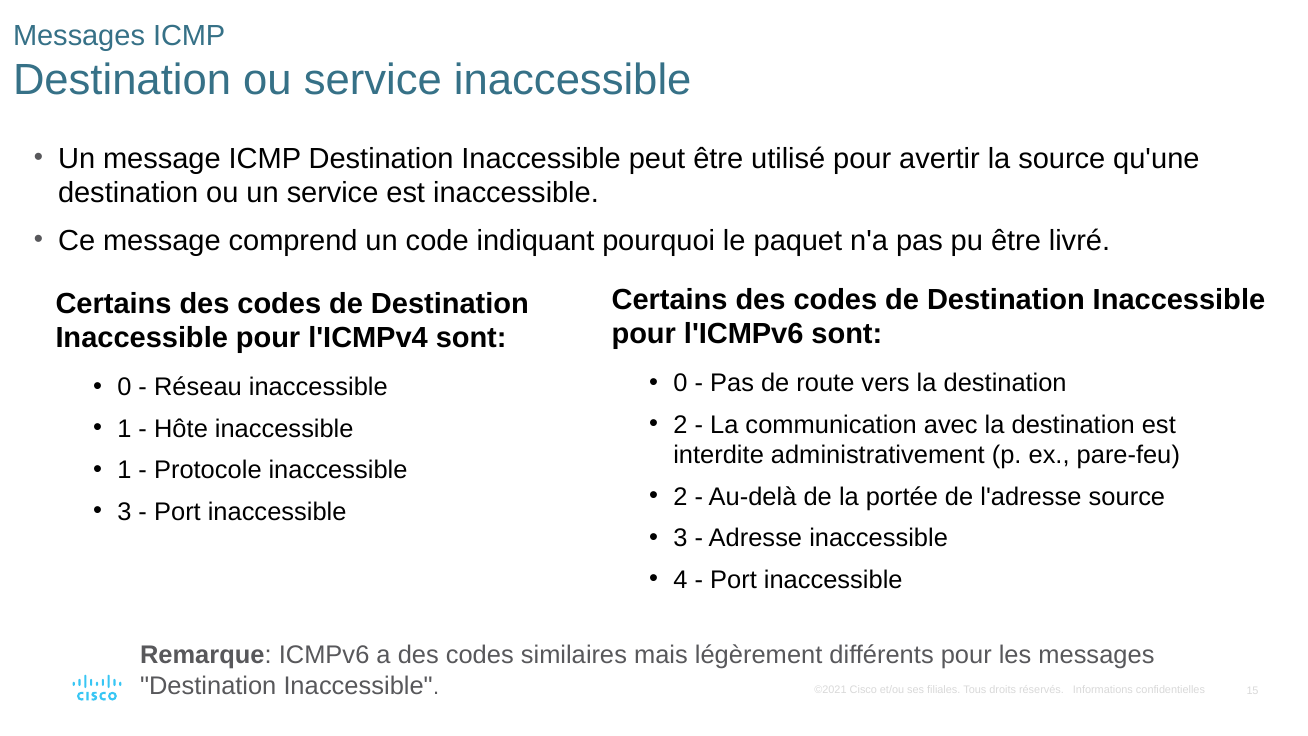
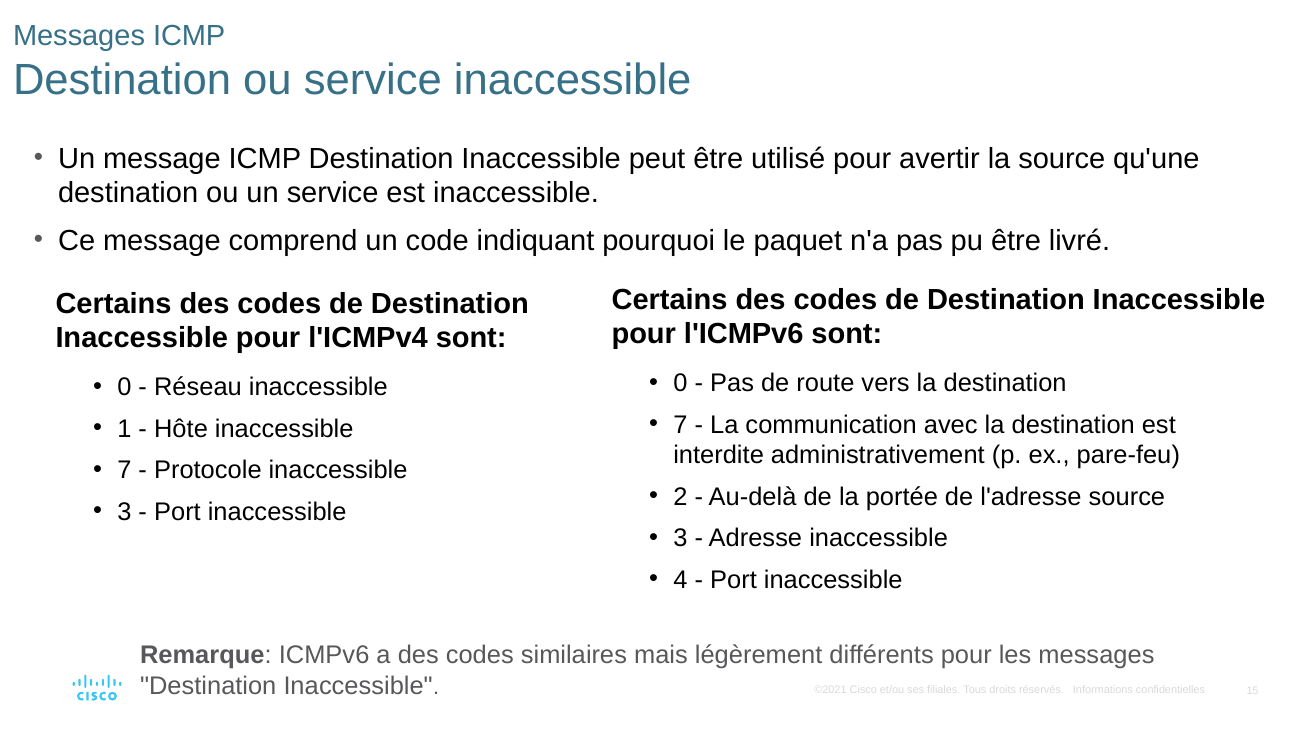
2: 2 -> 7 (680, 425)
1: 1 -> 7 (124, 470)
